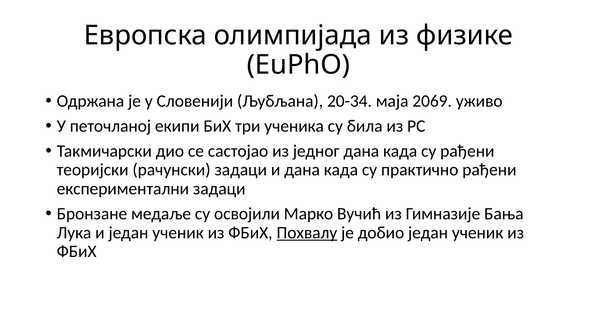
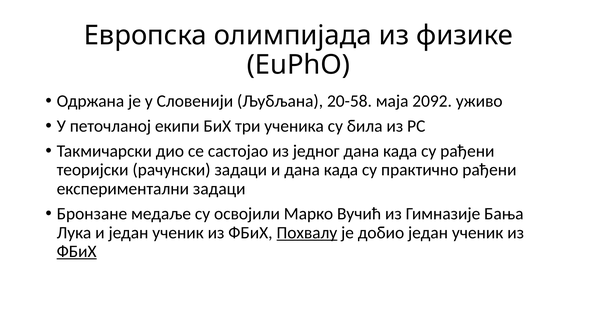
20-34: 20-34 -> 20-58 (349, 101)
2069: 2069 -> 2092 (432, 101)
ФБиХ underline: none -> present (77, 251)
